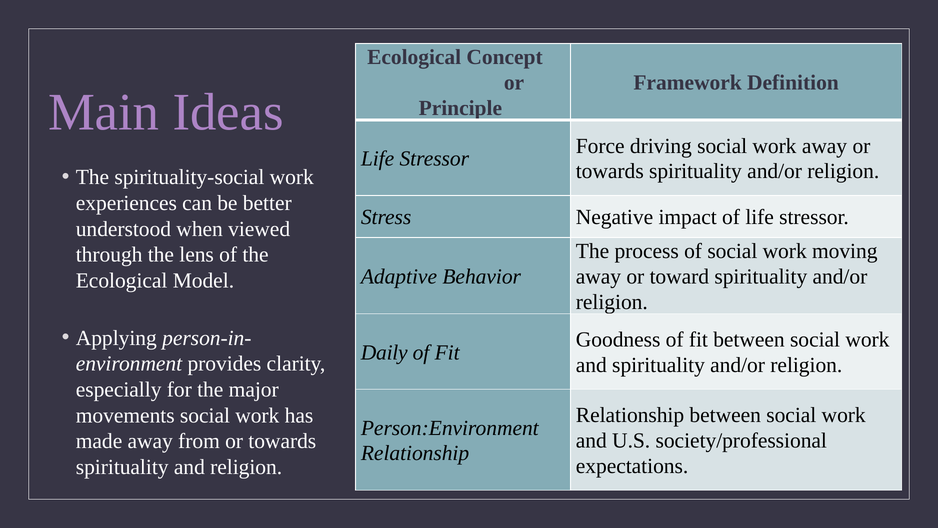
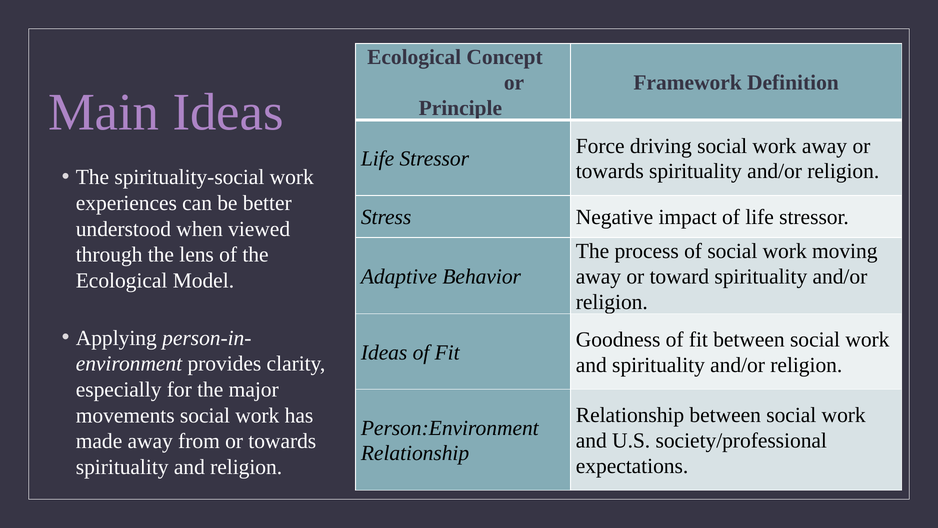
Daily: Daily -> Ideas (384, 352)
